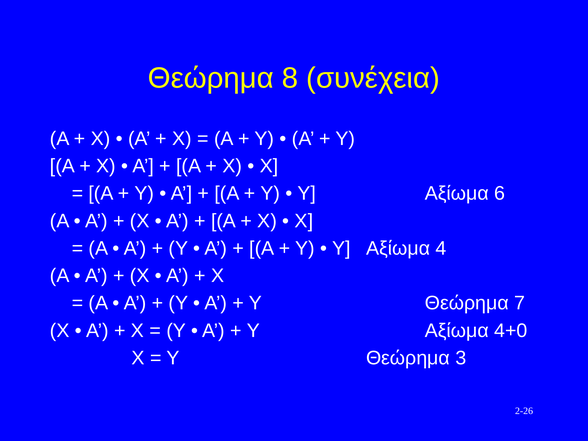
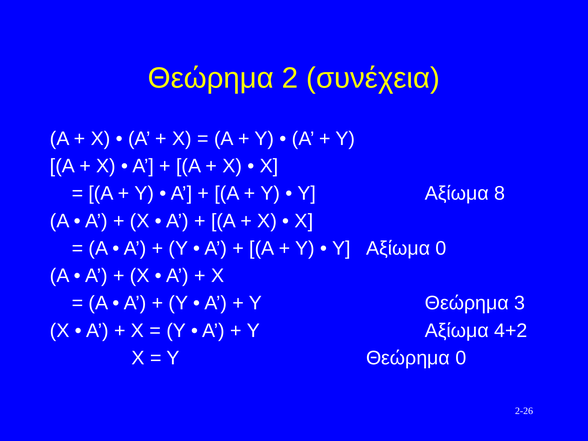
8: 8 -> 2 (290, 78)
6: 6 -> 8 (500, 193)
Αξίωμα 4: 4 -> 0 (441, 248)
7: 7 -> 3 (520, 303)
4+0: 4+0 -> 4+2 (511, 331)
Θεώρημα 3: 3 -> 0 (461, 358)
